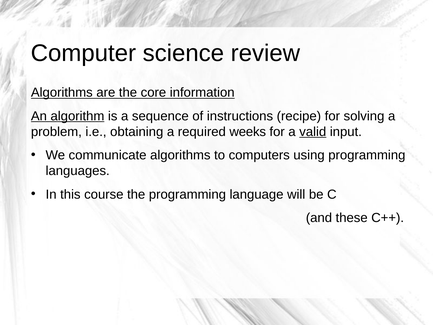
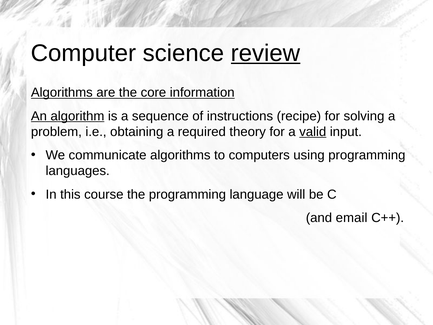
review underline: none -> present (266, 53)
weeks: weeks -> theory (248, 132)
these: these -> email (352, 218)
